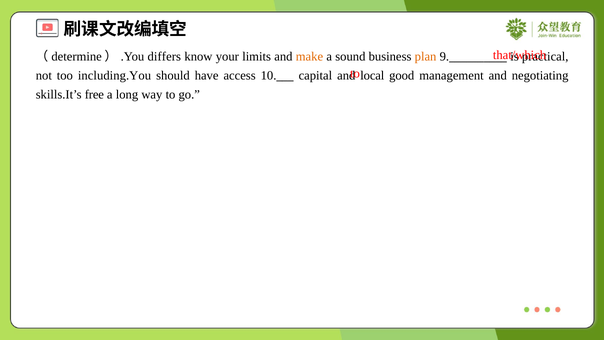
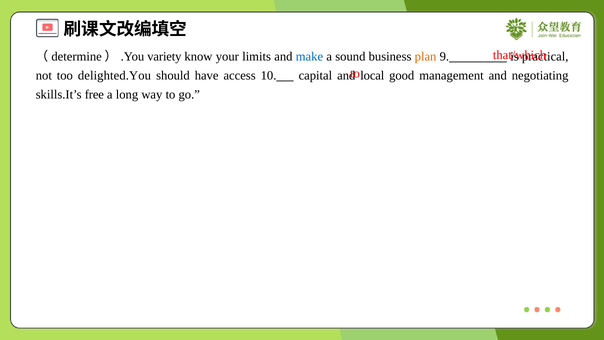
differs: differs -> variety (164, 57)
make colour: orange -> blue (309, 57)
including.You: including.You -> delighted.You (114, 76)
